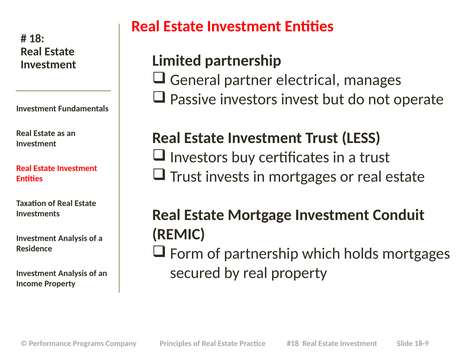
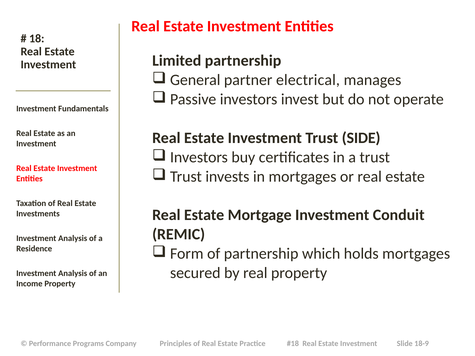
LESS: LESS -> SIDE (361, 138)
